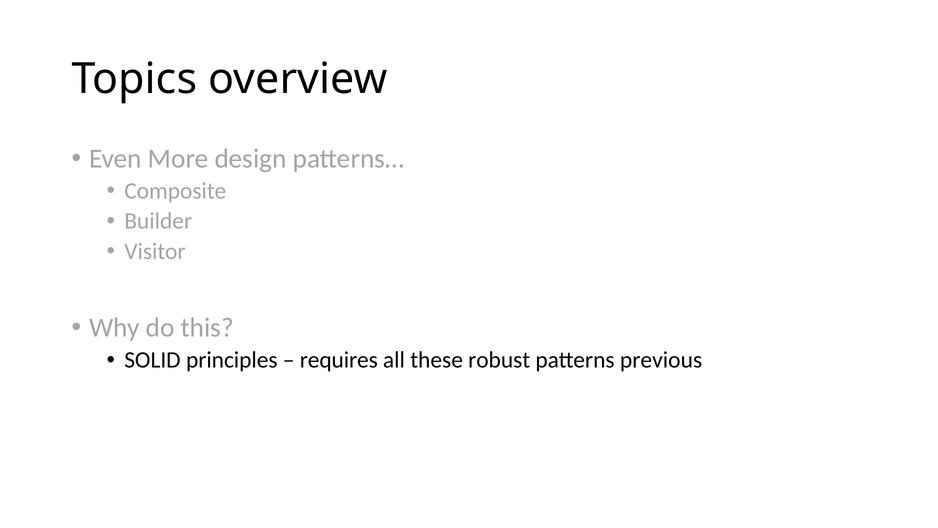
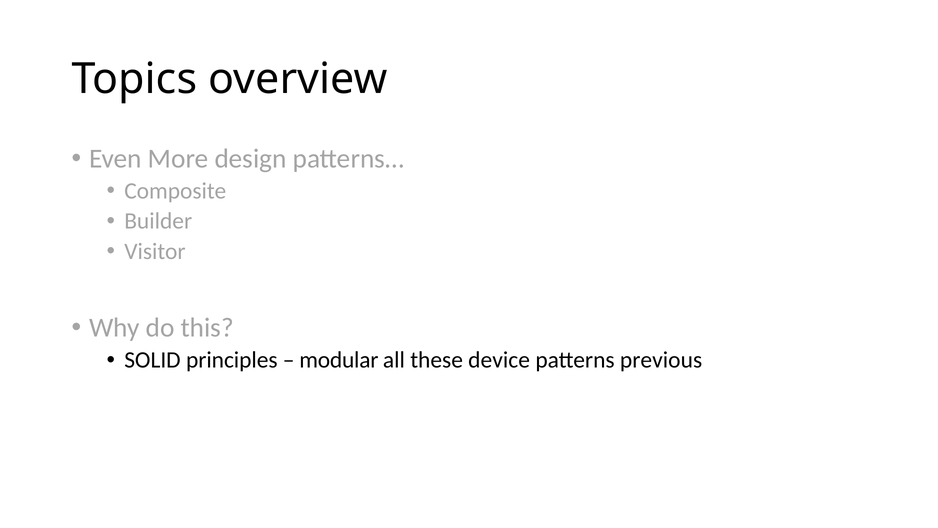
requires: requires -> modular (339, 360)
robust: robust -> device (499, 360)
